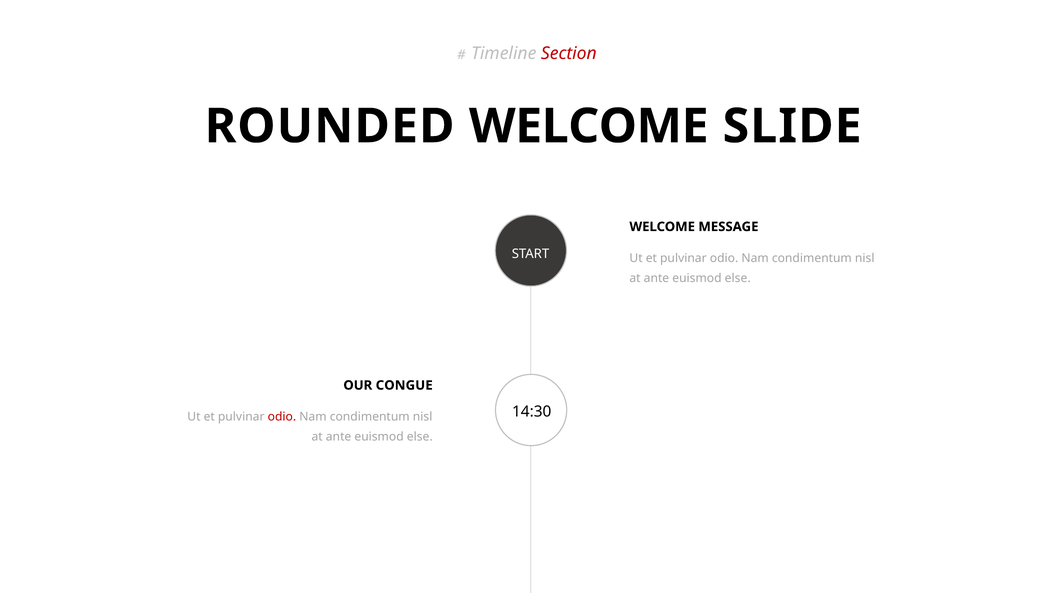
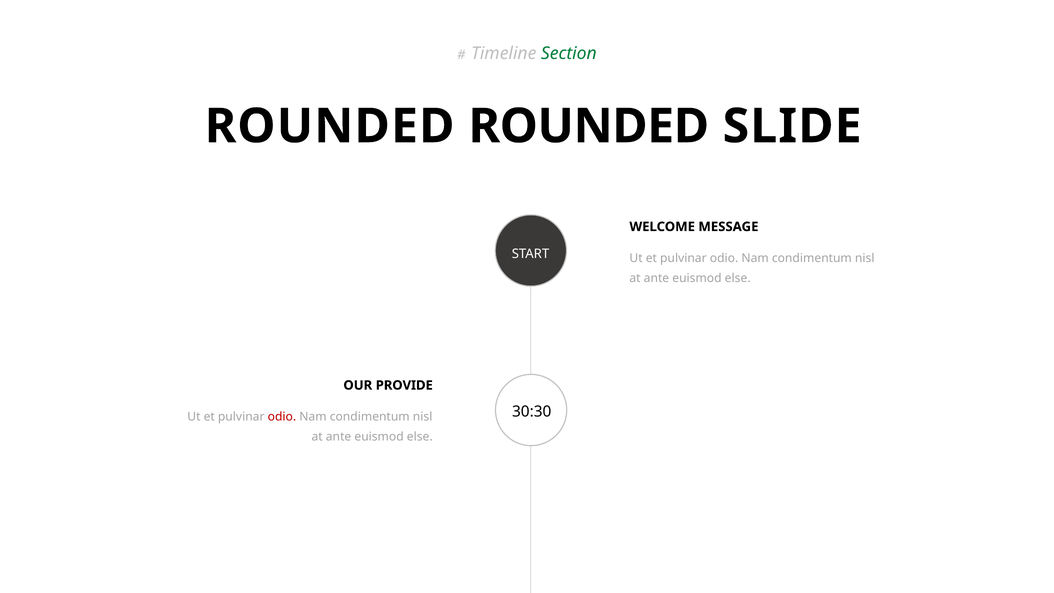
Section colour: red -> green (569, 53)
ROUNDED WELCOME: WELCOME -> ROUNDED (589, 126)
CONGUE: CONGUE -> PROVIDE (404, 385)
14:30: 14:30 -> 30:30 (532, 412)
